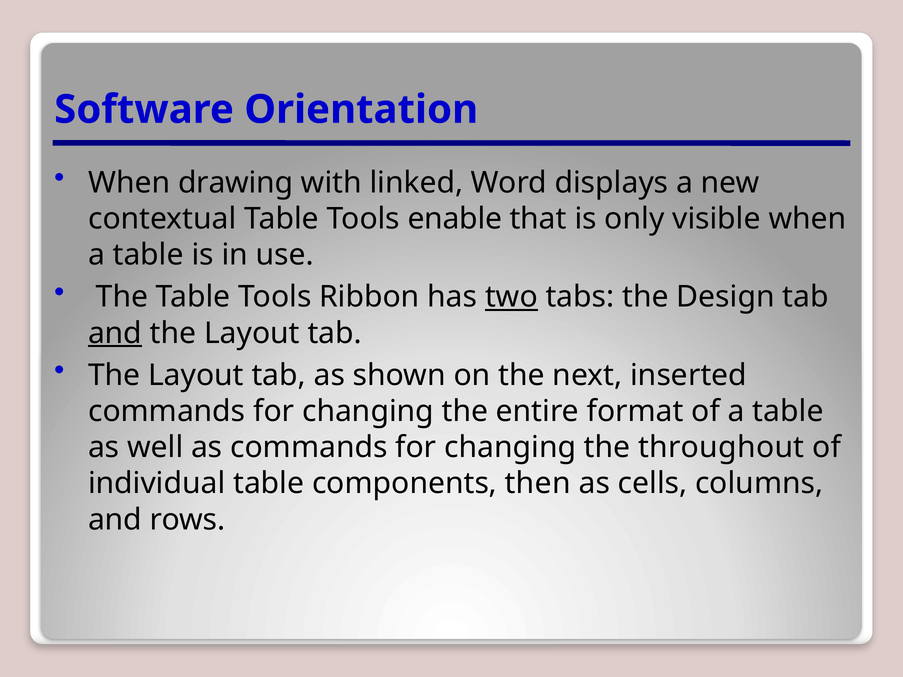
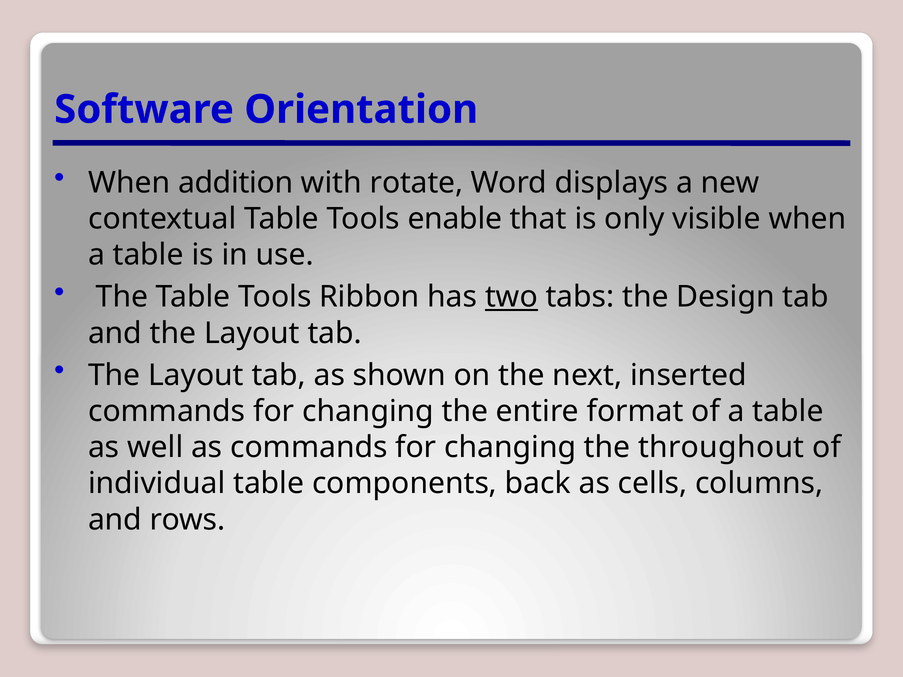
drawing: drawing -> addition (236, 183)
linked: linked -> rotate (416, 183)
and underline: present -> none (115, 333)
then: then -> back (538, 484)
